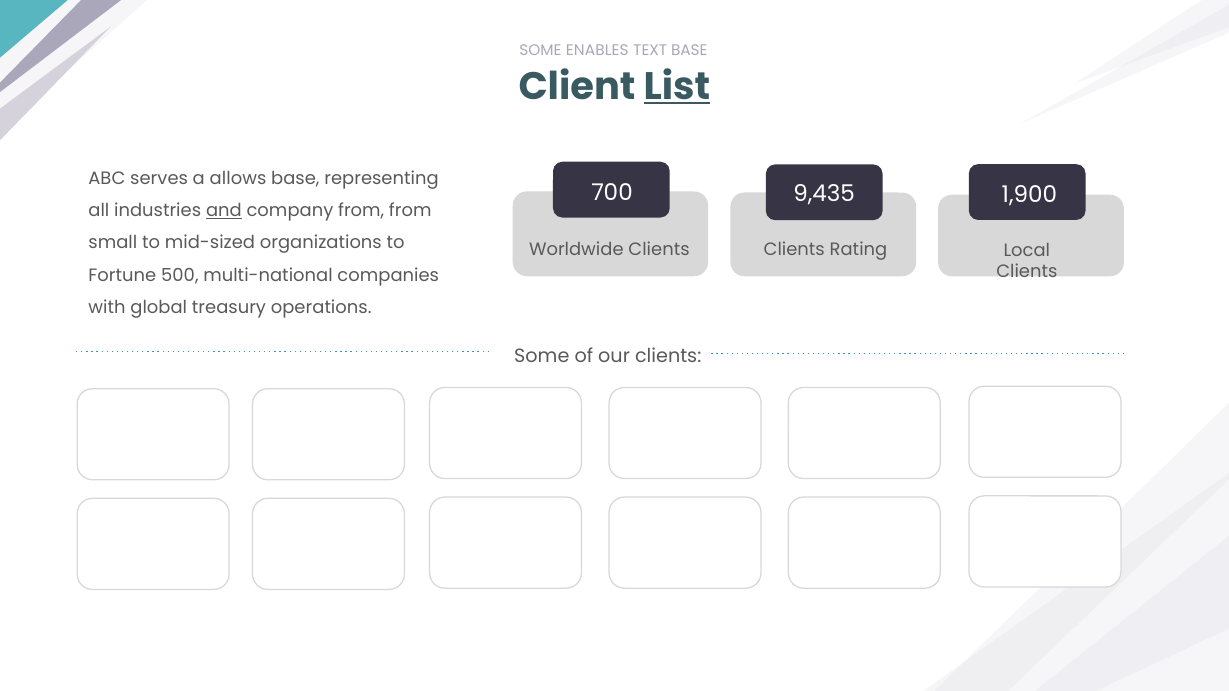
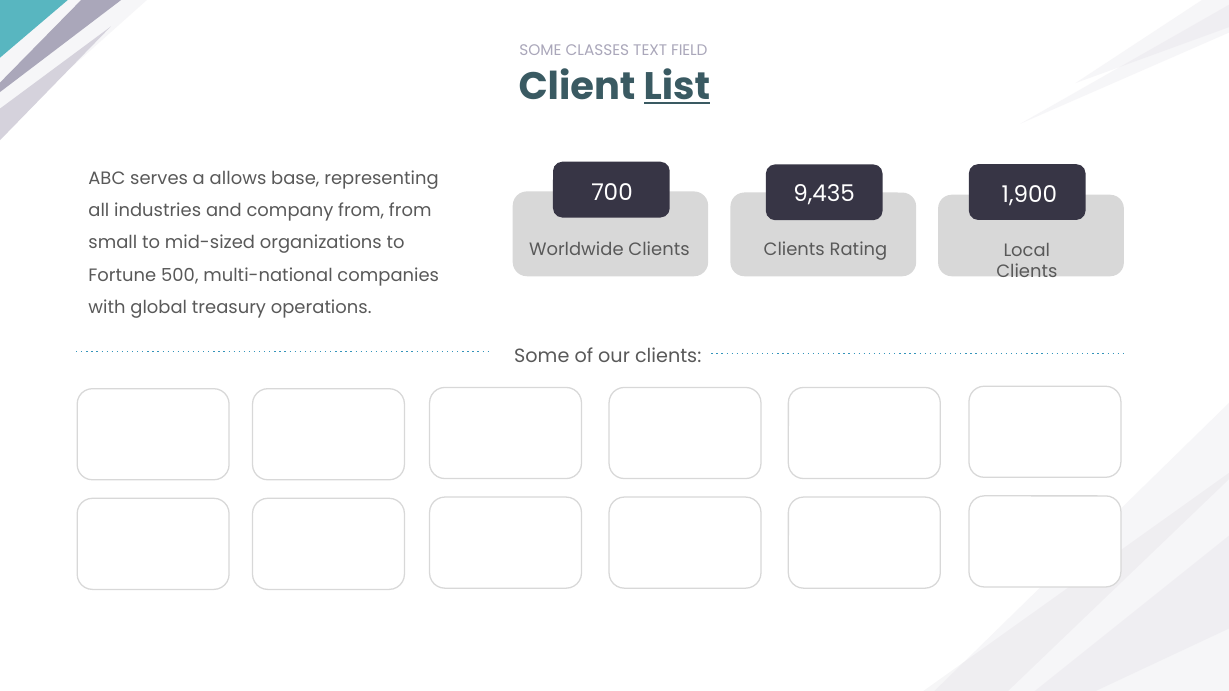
ENABLES: ENABLES -> CLASSES (597, 50)
TEXT BASE: BASE -> FIELD (689, 50)
and underline: present -> none (224, 211)
